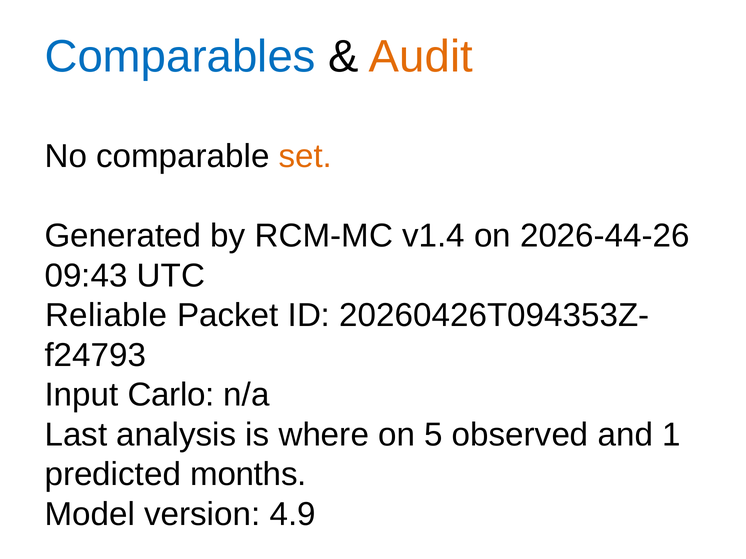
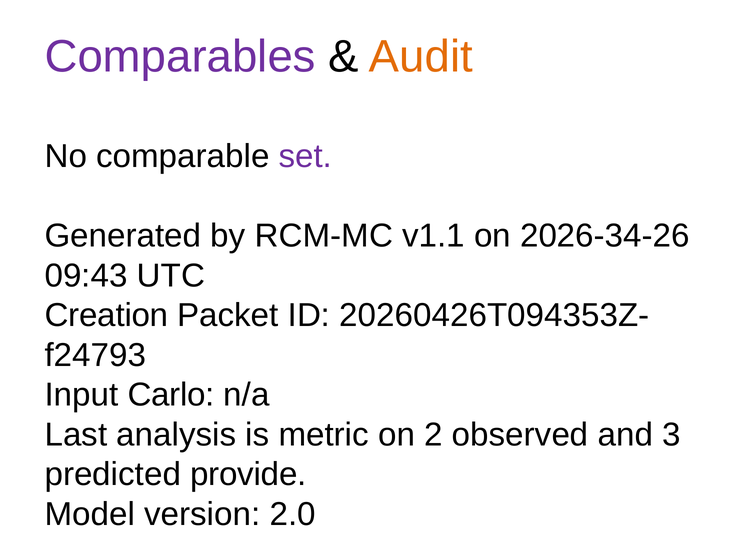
Comparables colour: blue -> purple (180, 57)
set colour: orange -> purple (305, 156)
v1.4: v1.4 -> v1.1 (433, 236)
2026-44-26: 2026-44-26 -> 2026-34-26 (605, 236)
Reliable: Reliable -> Creation (106, 316)
where: where -> metric (324, 435)
5: 5 -> 2 (434, 435)
1: 1 -> 3 (671, 435)
months: months -> provide (248, 475)
4.9: 4.9 -> 2.0 (293, 515)
